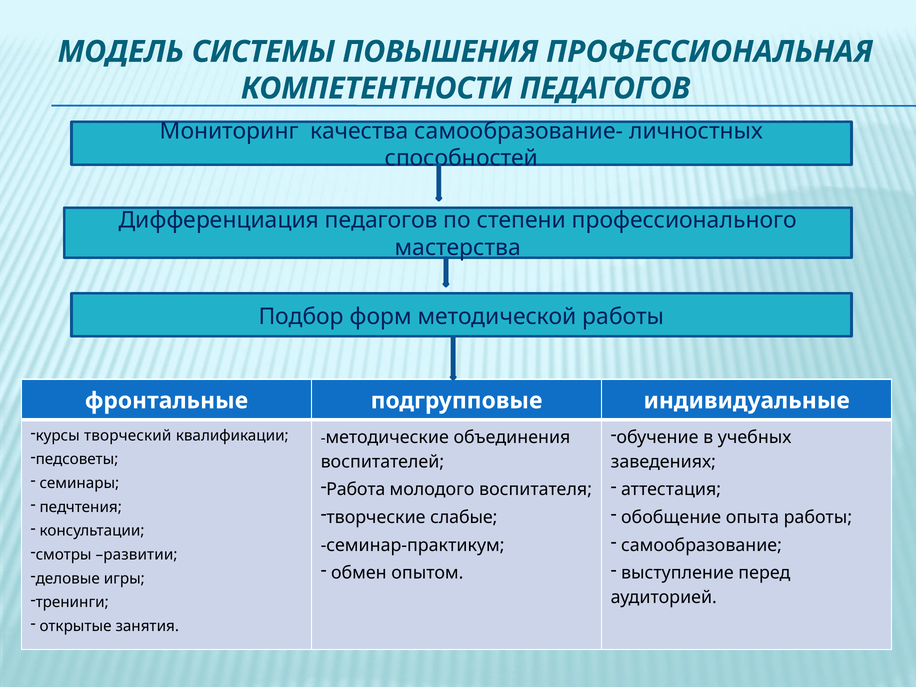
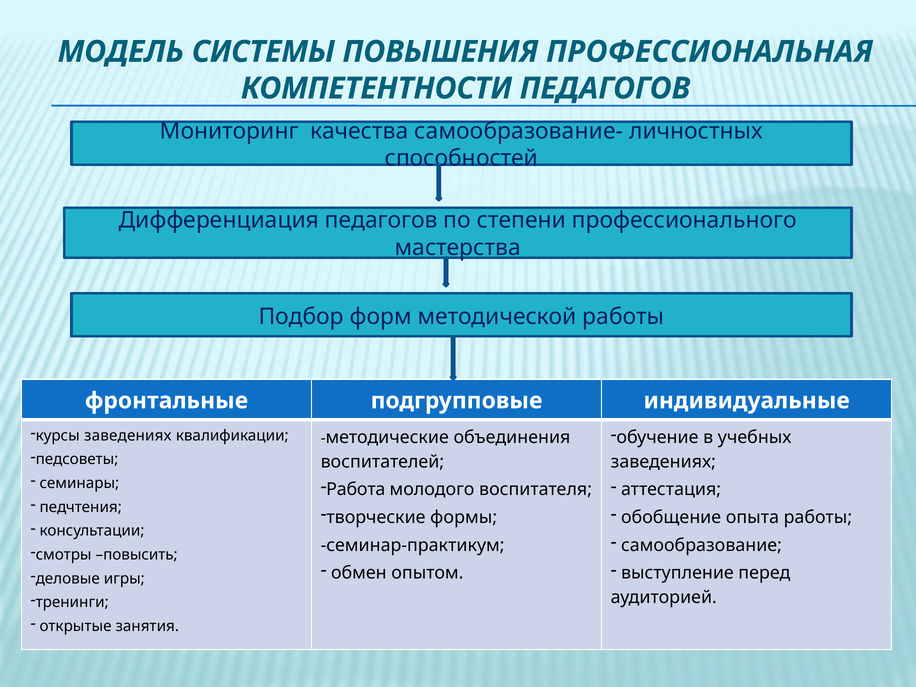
курсы творческий: творческий -> заведениях (128, 436)
слабые: слабые -> формы (464, 517)
развитии: развитии -> повысить (137, 555)
